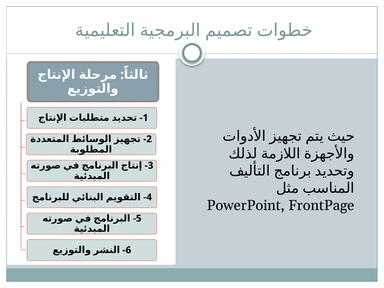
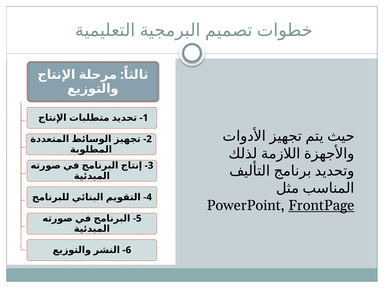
FrontPage underline: none -> present (321, 205)
